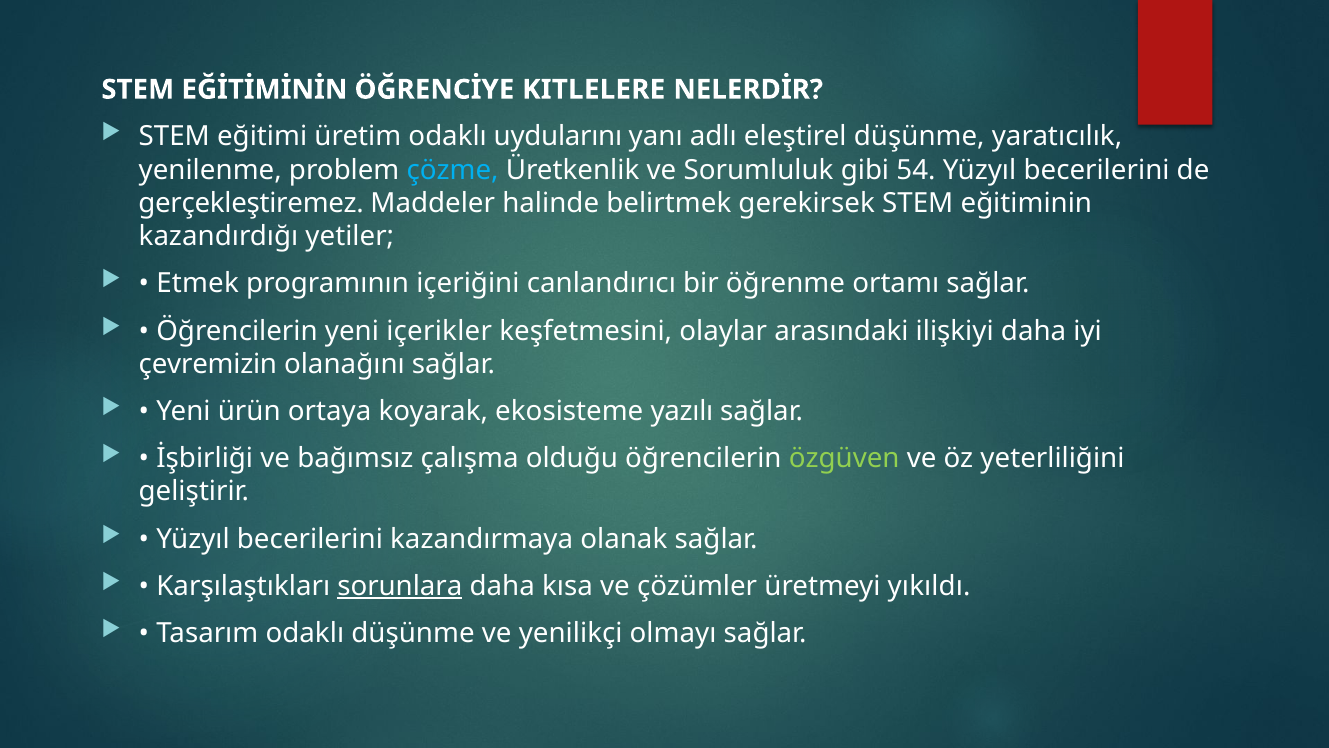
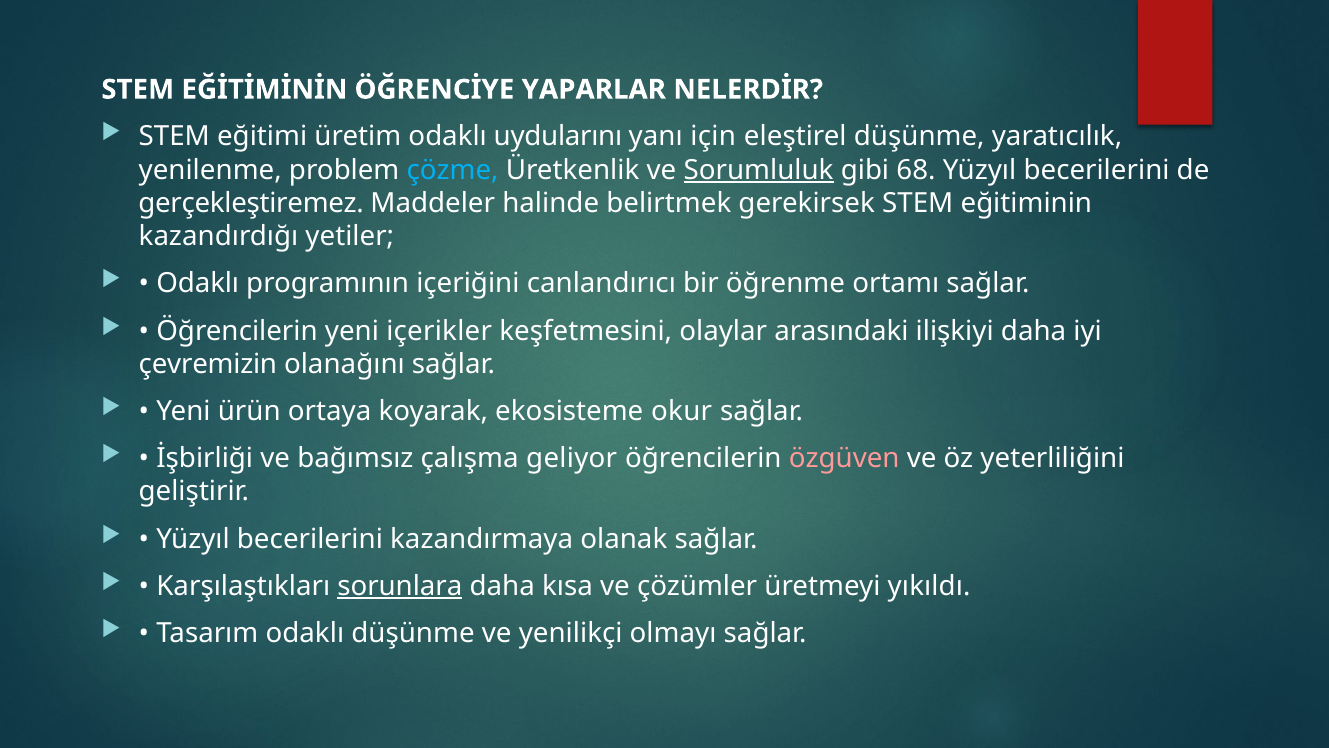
KITLELERE: KITLELERE -> YAPARLAR (594, 89)
adlı: adlı -> için (713, 137)
Sorumluluk underline: none -> present (759, 170)
54: 54 -> 68 (916, 170)
Etmek: Etmek -> Odaklı (198, 284)
yazılı: yazılı -> okur (682, 411)
olduğu: olduğu -> geliyor (572, 458)
özgüven colour: light green -> pink (844, 458)
